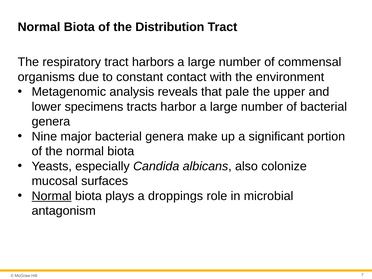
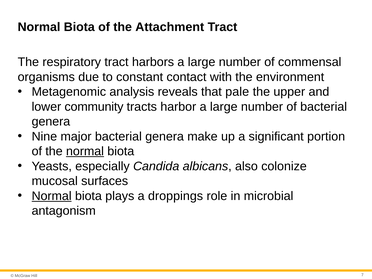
Distribution: Distribution -> Attachment (170, 27)
specimens: specimens -> community (94, 107)
normal underline: none -> present (85, 151)
